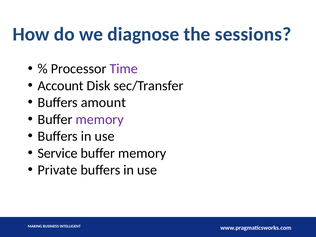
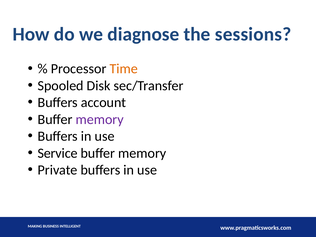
Time colour: purple -> orange (124, 69)
Account: Account -> Spooled (61, 86)
amount: amount -> account (103, 103)
